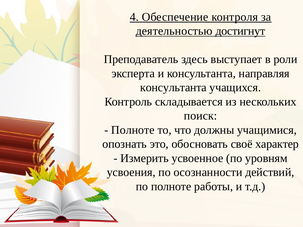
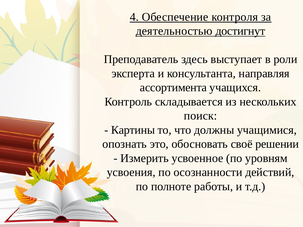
консультанта: консультанта -> ассортимента (173, 88)
Полноте: Полноте -> Картины (133, 130)
характер: характер -> решении (277, 144)
